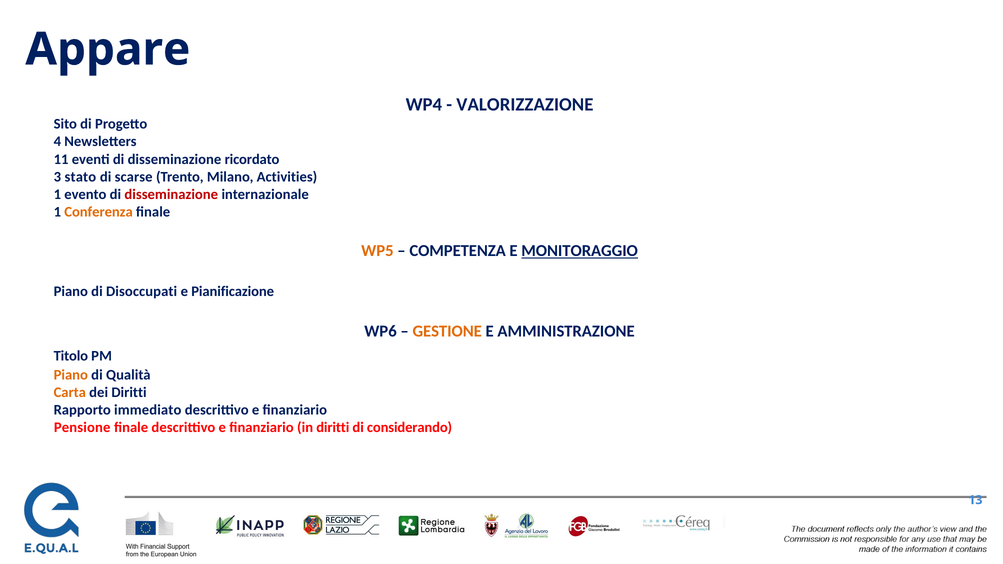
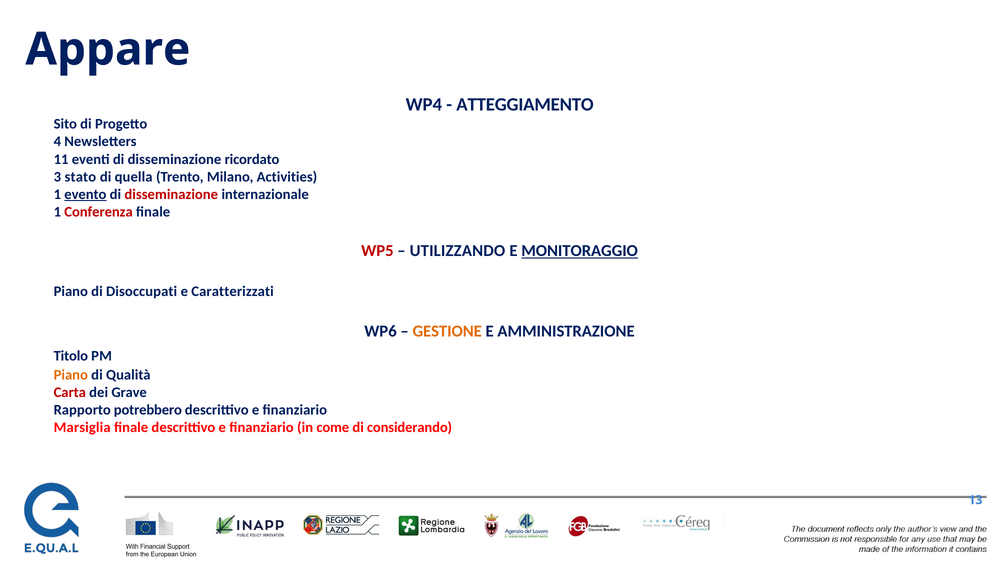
VALORIZZAZIONE: VALORIZZAZIONE -> ATTEGGIAMENTO (525, 104)
scarse: scarse -> quella (134, 177)
evento underline: none -> present (85, 194)
Conferenza colour: orange -> red (99, 212)
WP5 colour: orange -> red (377, 251)
COMPETENZA: COMPETENZA -> UTILIZZANDO (457, 251)
Pianificazione: Pianificazione -> Caratterizzati (233, 292)
Carta colour: orange -> red (70, 392)
dei Diritti: Diritti -> Grave (129, 392)
immediato: immediato -> potrebbero (148, 410)
Pensione: Pensione -> Marsiglia (82, 428)
in diritti: diritti -> come (333, 428)
